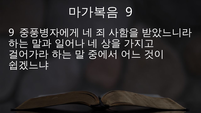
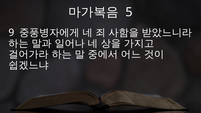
9: 9 -> 5 (129, 12)
